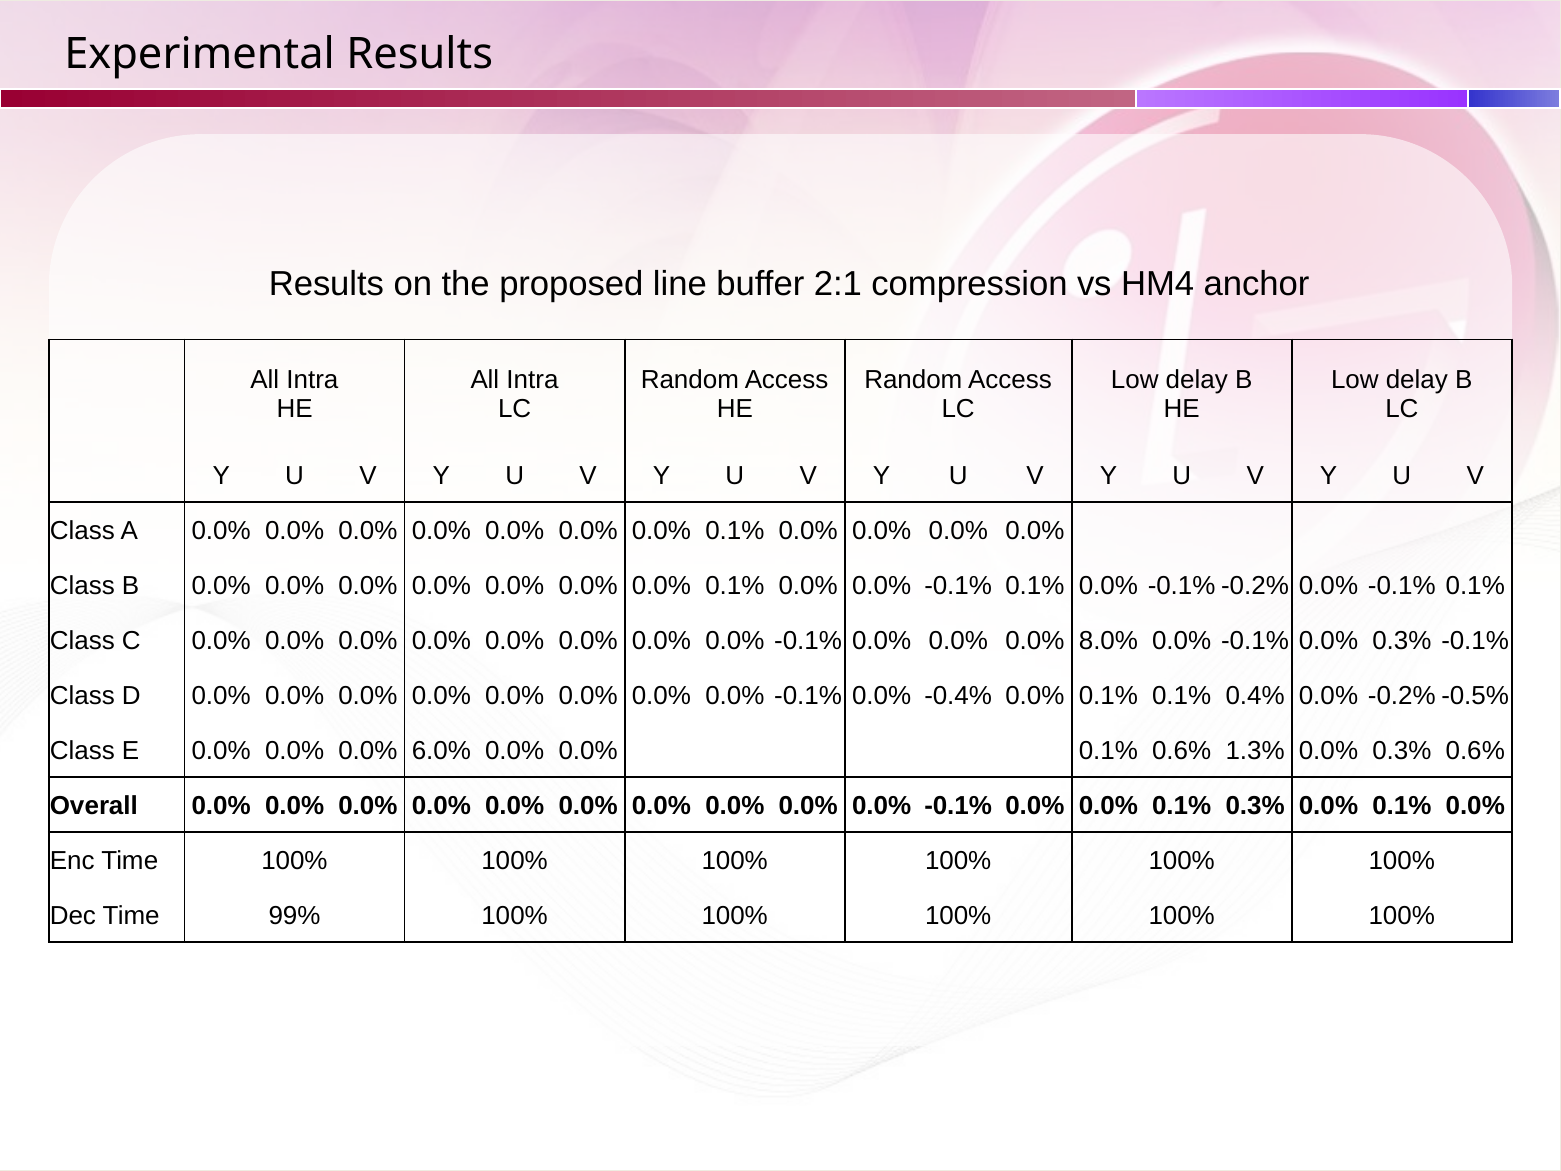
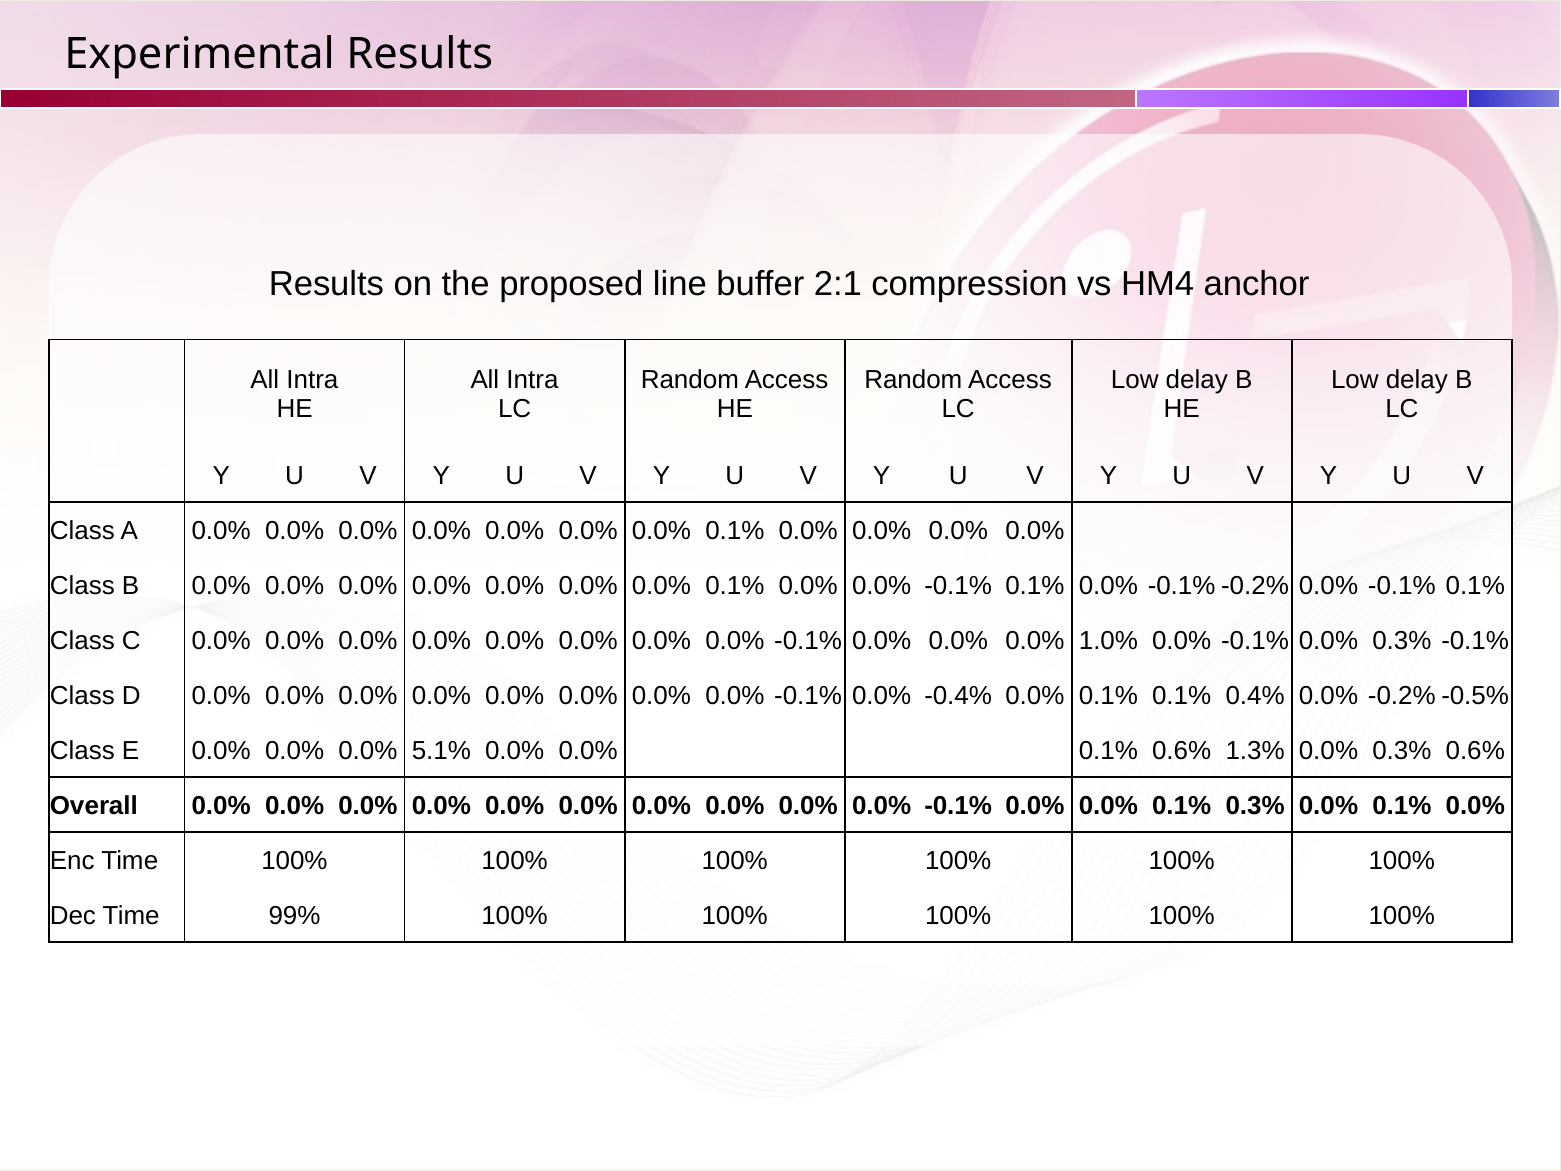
8.0%: 8.0% -> 1.0% (1108, 641)
6.0%: 6.0% -> 5.1% (441, 751)
